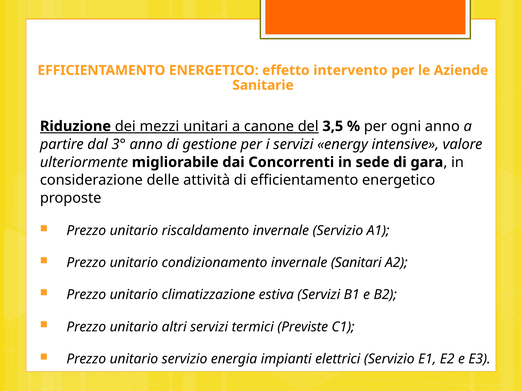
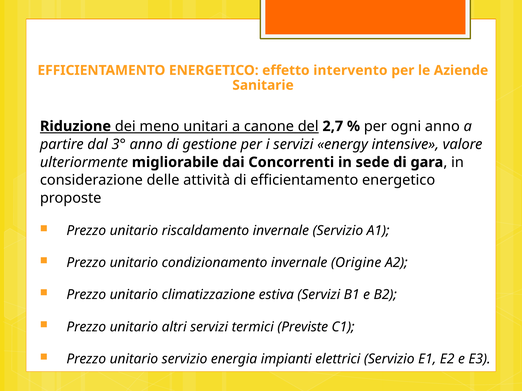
mezzi: mezzi -> meno (159, 126)
3,5: 3,5 -> 2,7 (333, 126)
Sanitari: Sanitari -> Origine (356, 263)
